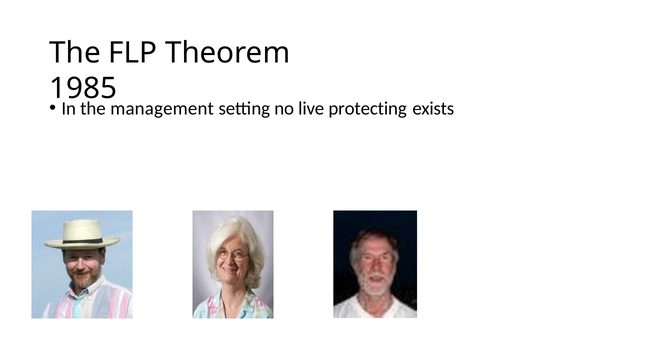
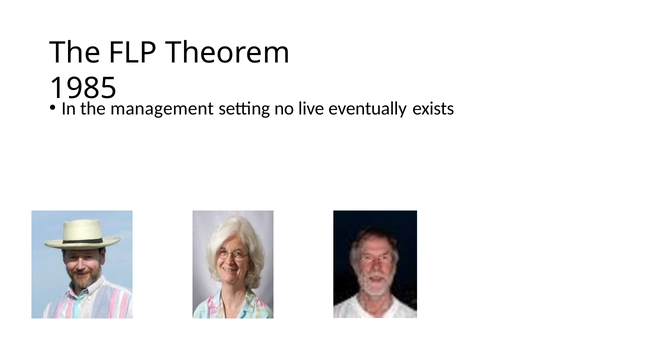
protecting: protecting -> eventually (368, 108)
